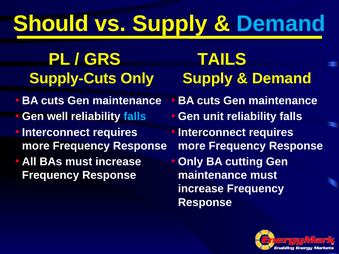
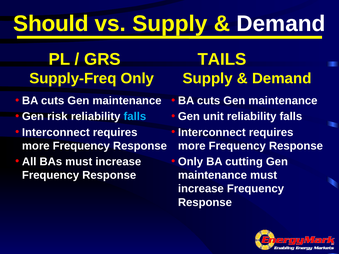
Demand colour: light blue -> white (281, 24)
Supply-Cuts: Supply-Cuts -> Supply-Freq (73, 78)
well: well -> risk (57, 117)
